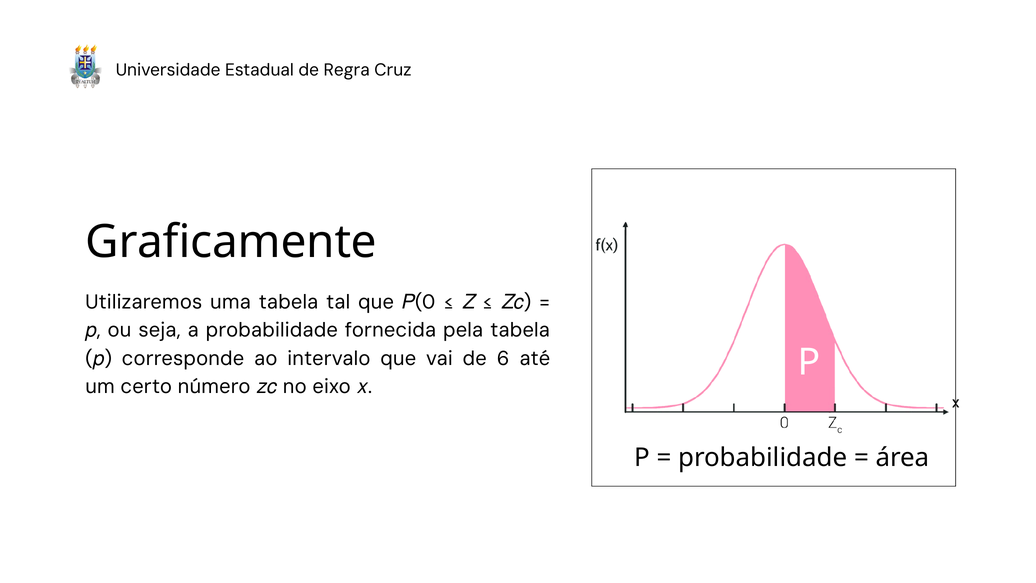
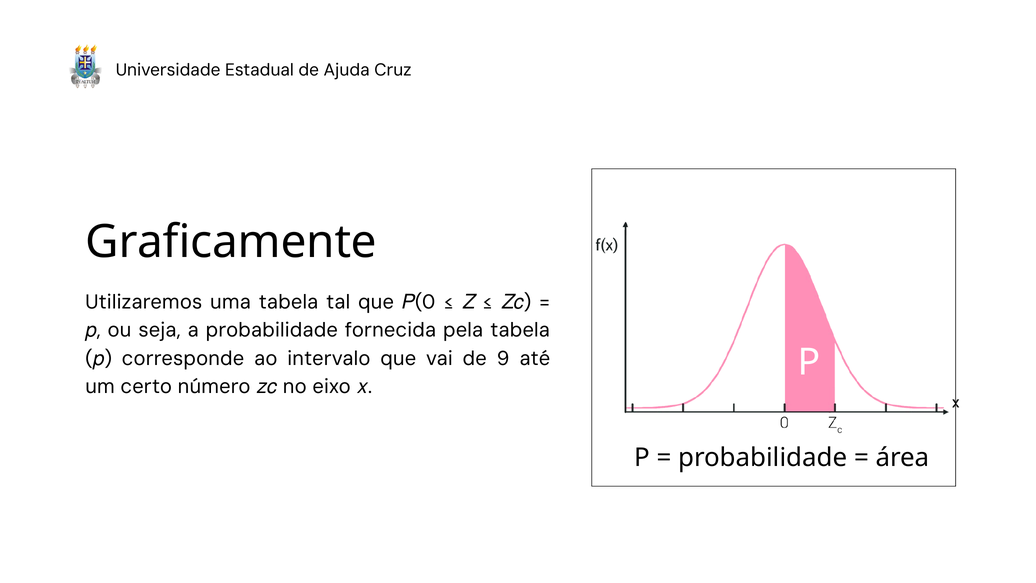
Regra: Regra -> Ajuda (347, 70)
6: 6 -> 9 (503, 358)
